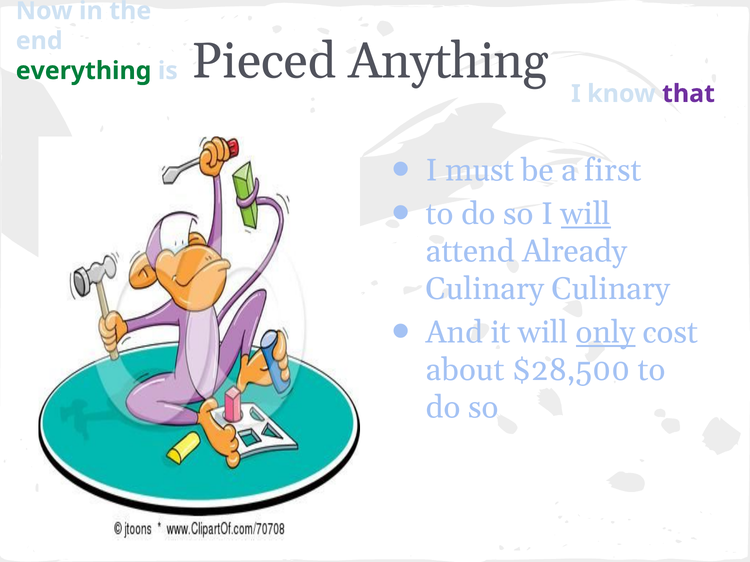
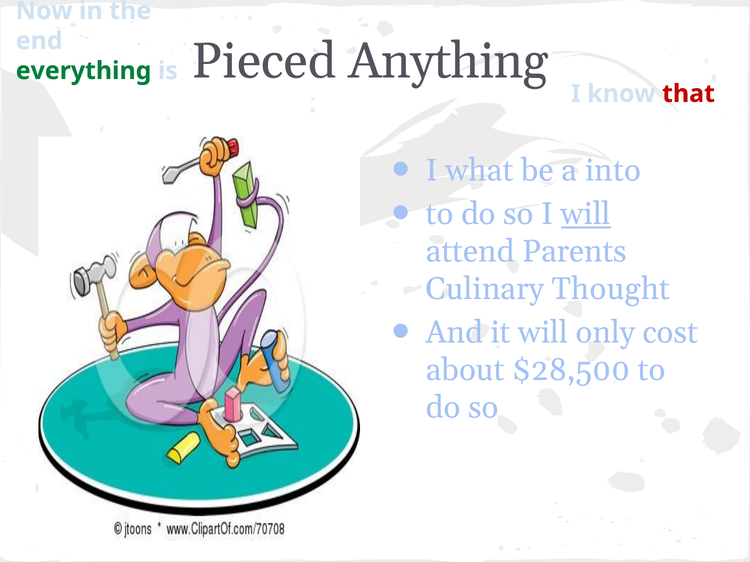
that colour: purple -> red (689, 94)
must: must -> what (480, 170)
first: first -> into (613, 170)
Already: Already -> Parents (575, 252)
Culinary Culinary: Culinary -> Thought (611, 289)
only underline: present -> none (606, 333)
